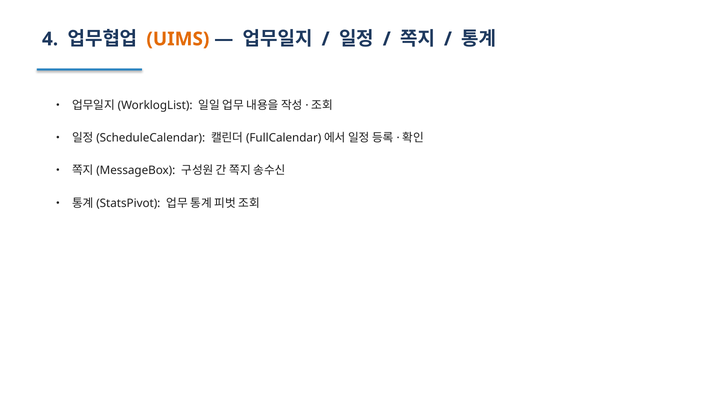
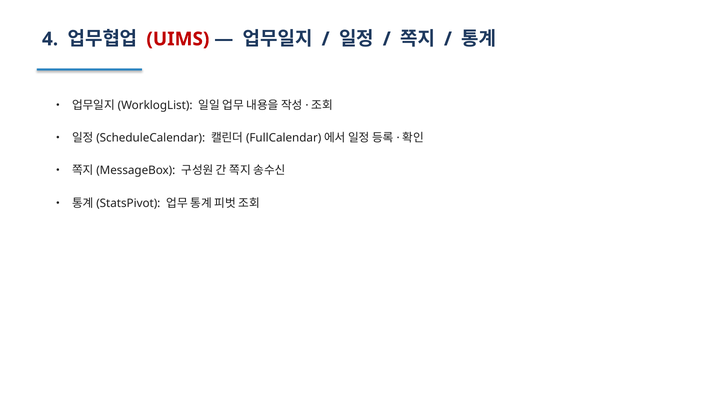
UIMS colour: orange -> red (178, 39)
